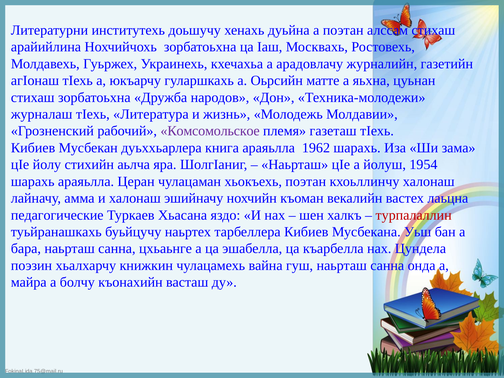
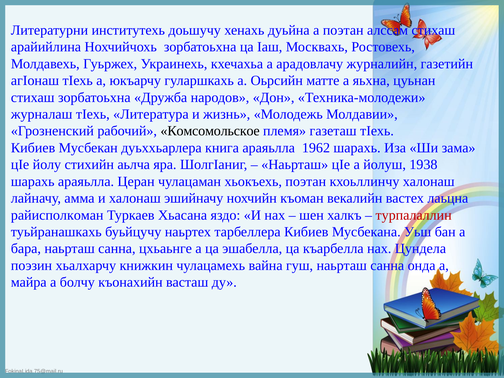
Комсомольское colour: purple -> black (210, 131)
1954: 1954 -> 1938 (423, 165)
педагогические: педагогические -> райисполкоман (57, 215)
